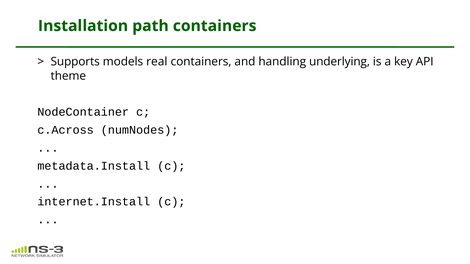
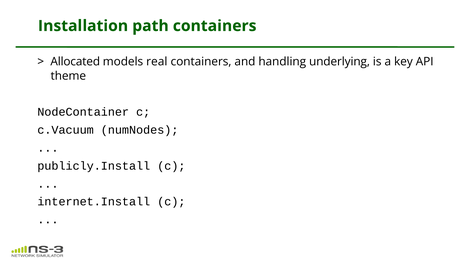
Supports: Supports -> Allocated (75, 62)
c.Across: c.Across -> c.Vacuum (66, 130)
metadata.Install: metadata.Install -> publicly.Install (94, 166)
